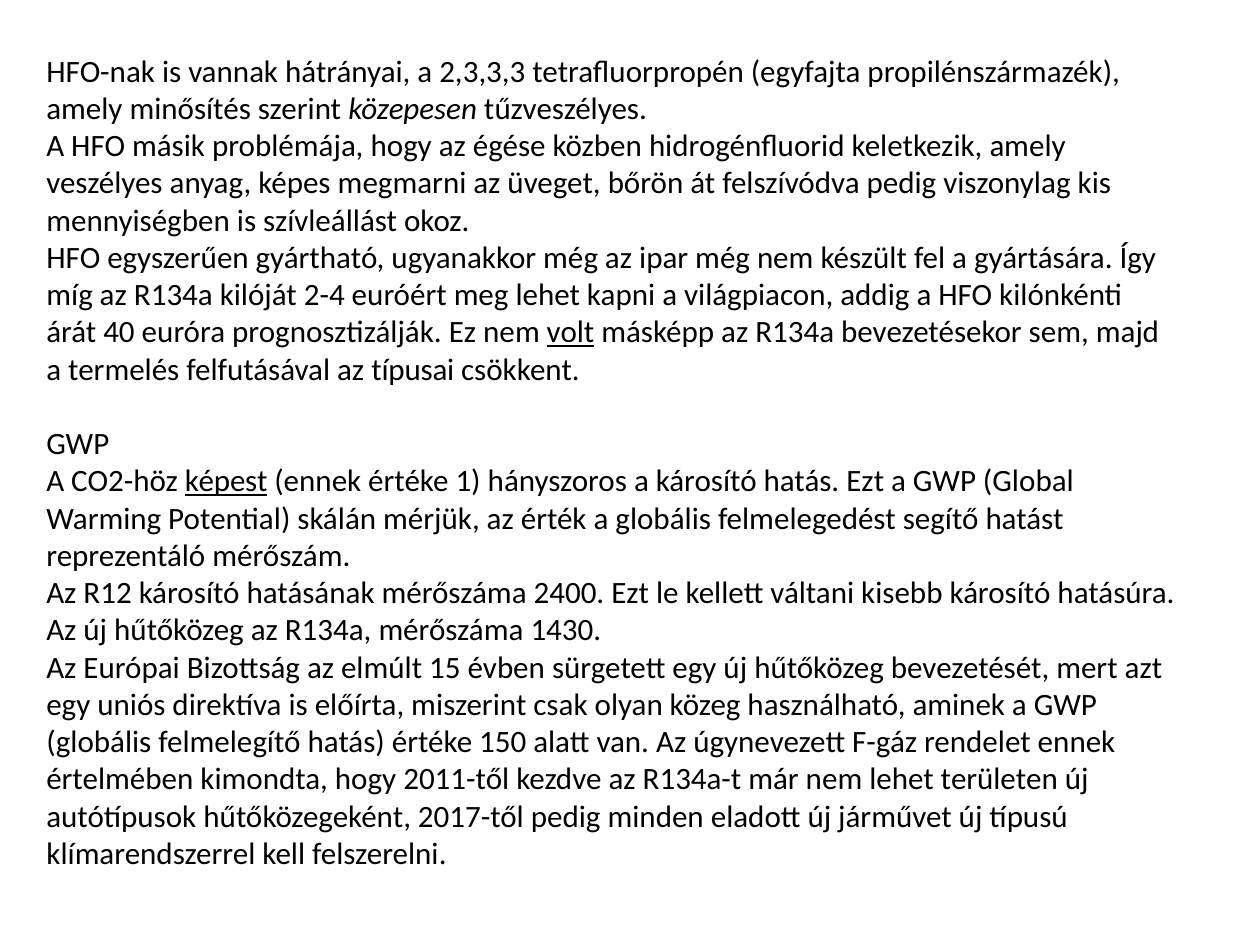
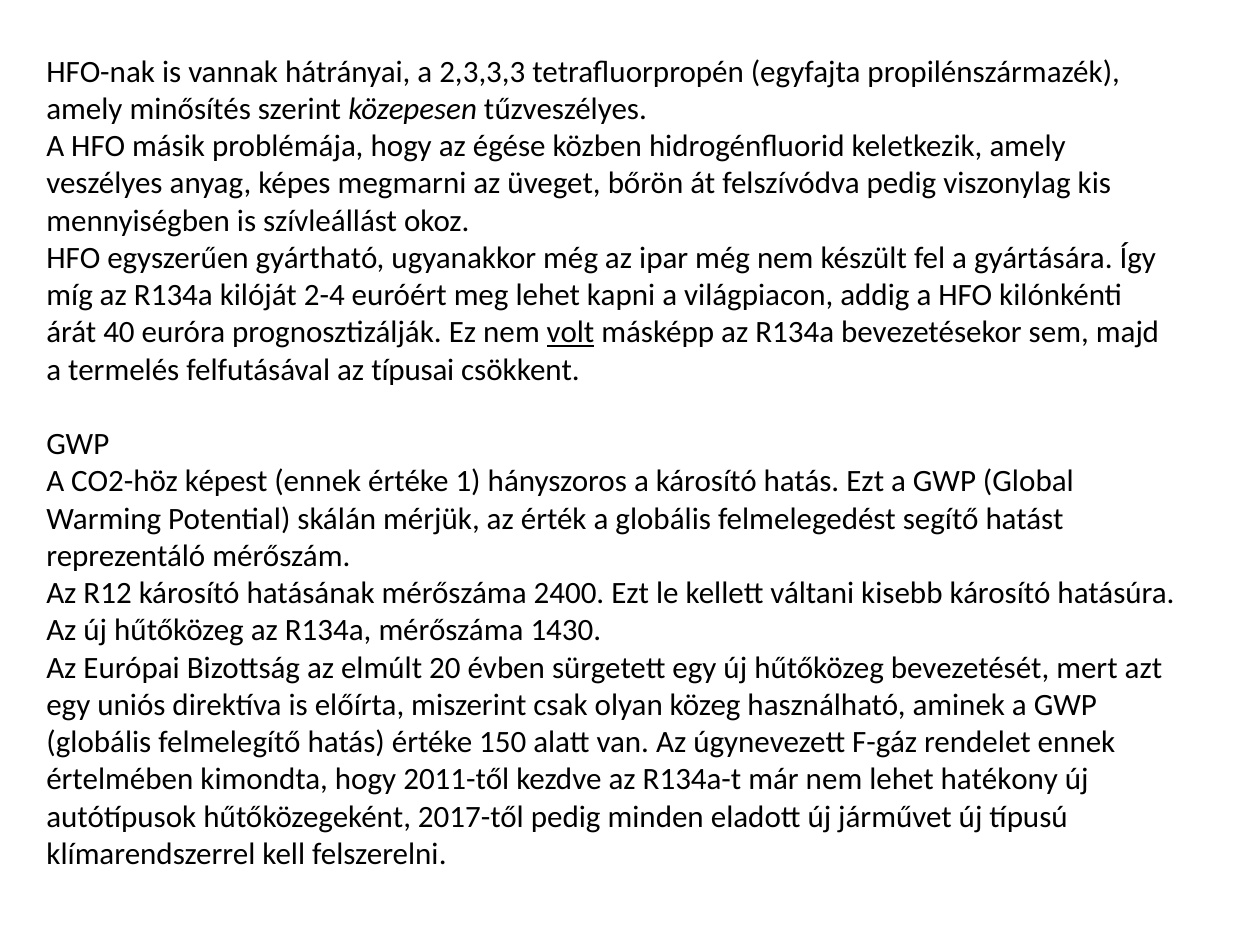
képest underline: present -> none (226, 482)
15: 15 -> 20 (445, 668)
területen: területen -> hatékony (999, 780)
